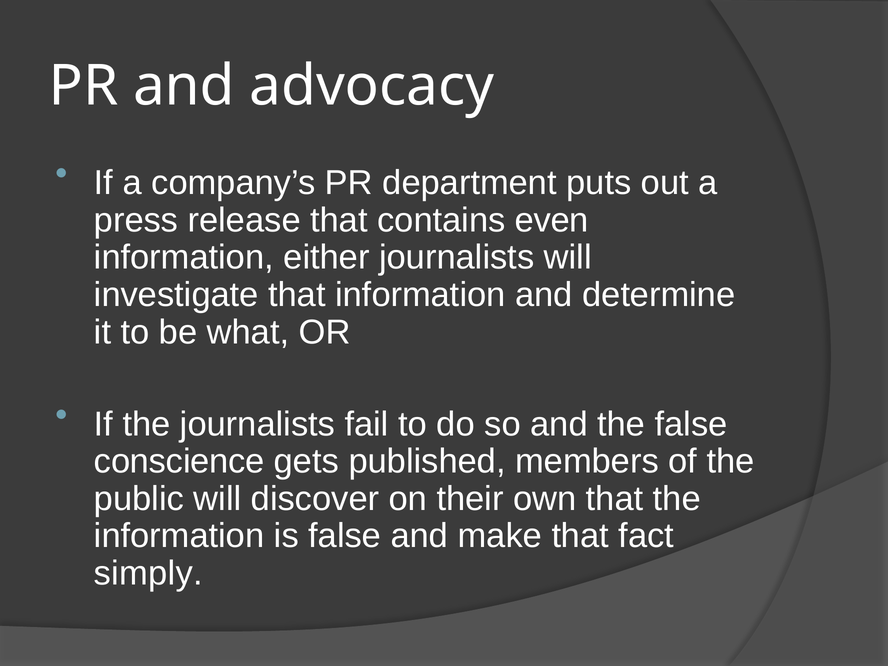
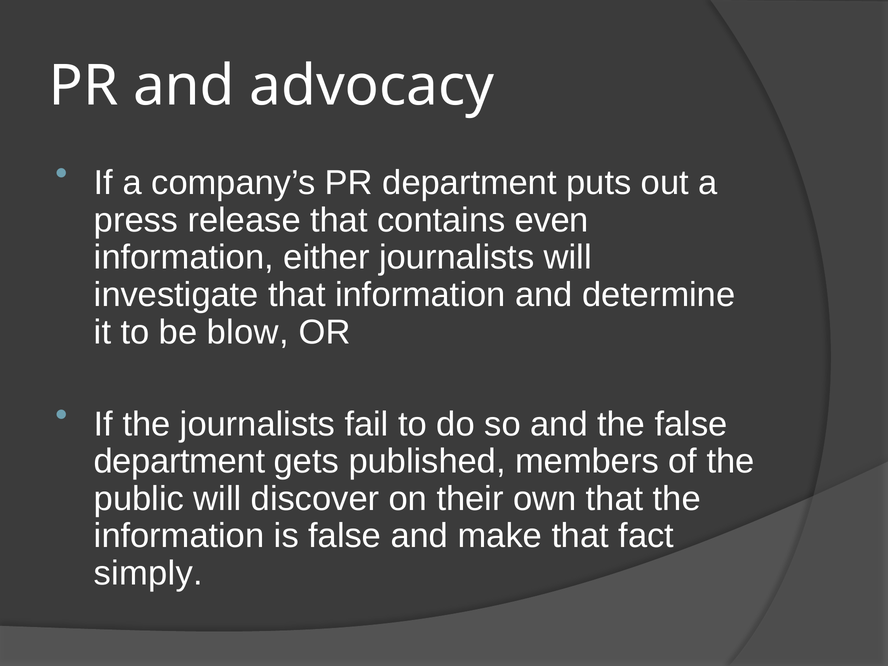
what: what -> blow (248, 332)
conscience: conscience -> department (179, 461)
